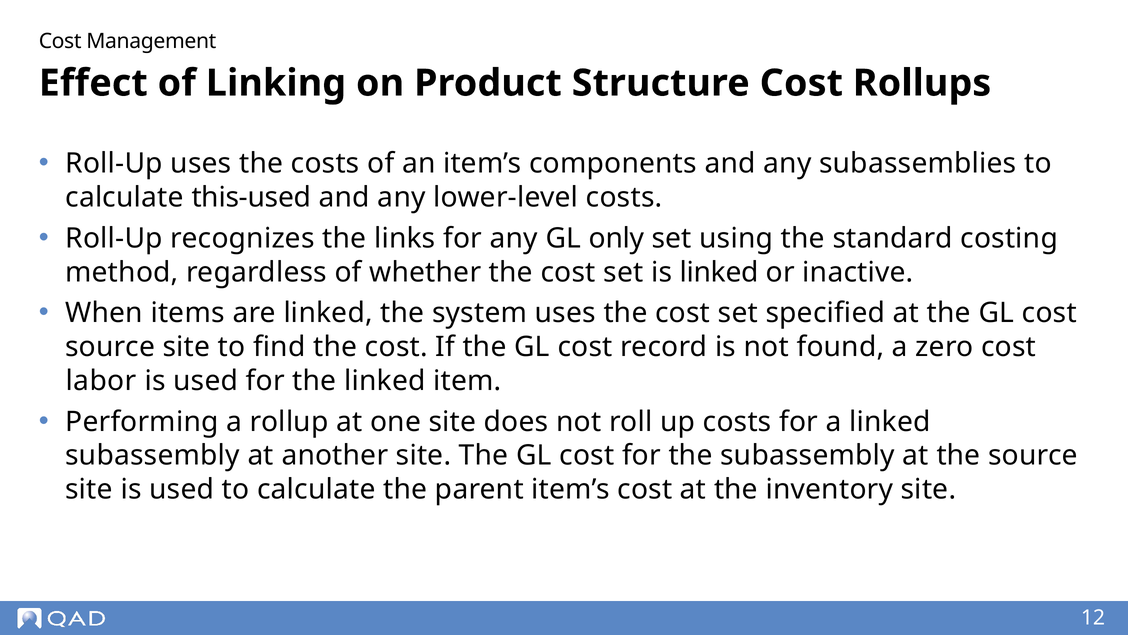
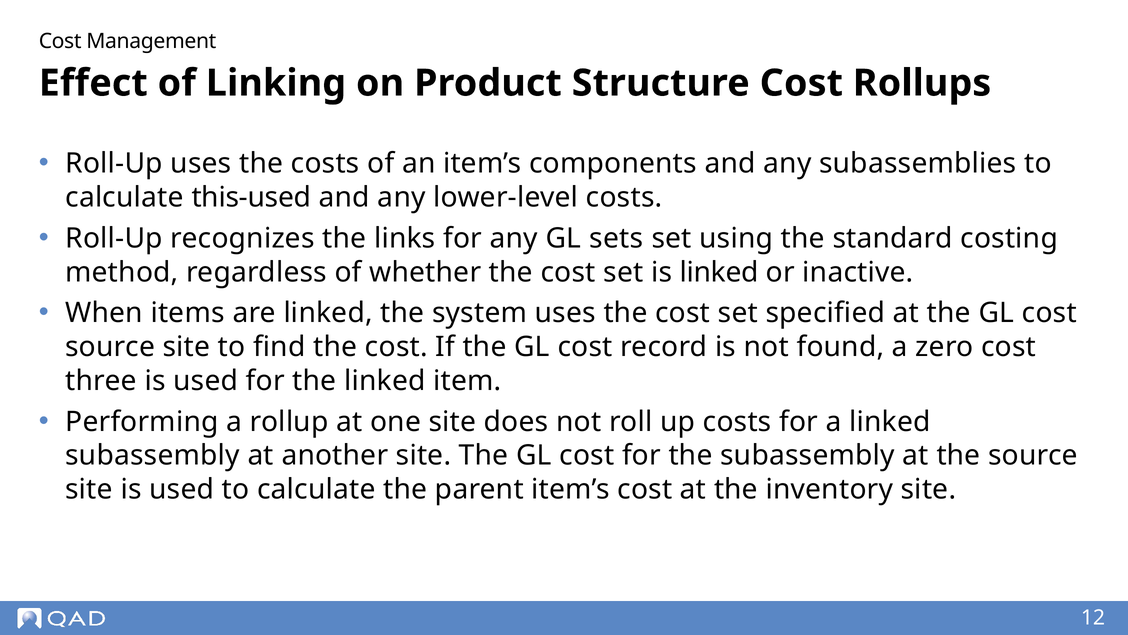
only: only -> sets (616, 238)
labor: labor -> three (101, 381)
